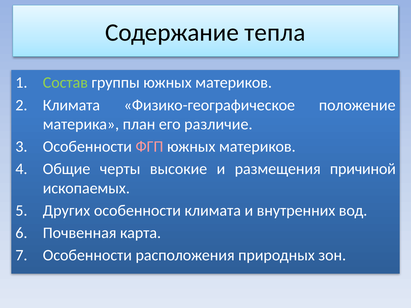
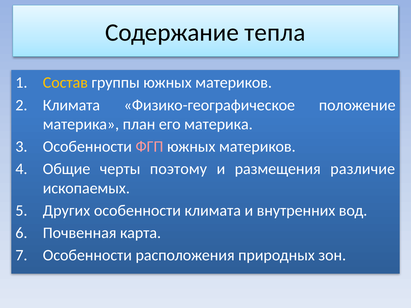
Состав colour: light green -> yellow (65, 83)
его различие: различие -> материка (218, 124)
высокие: высокие -> поэтому (178, 169)
причиной: причиной -> различие (363, 169)
